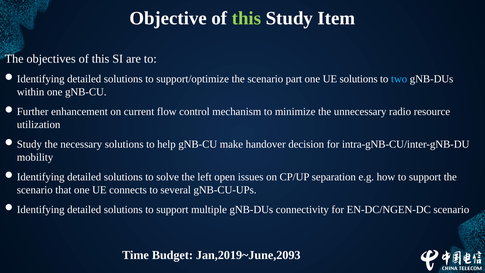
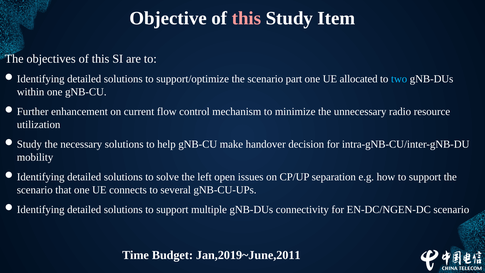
this colour: light green -> pink (247, 18)
UE solutions: solutions -> allocated (359, 79)
Jan,2019~June,2093: Jan,2019~June,2093 -> Jan,2019~June,2011 (248, 255)
